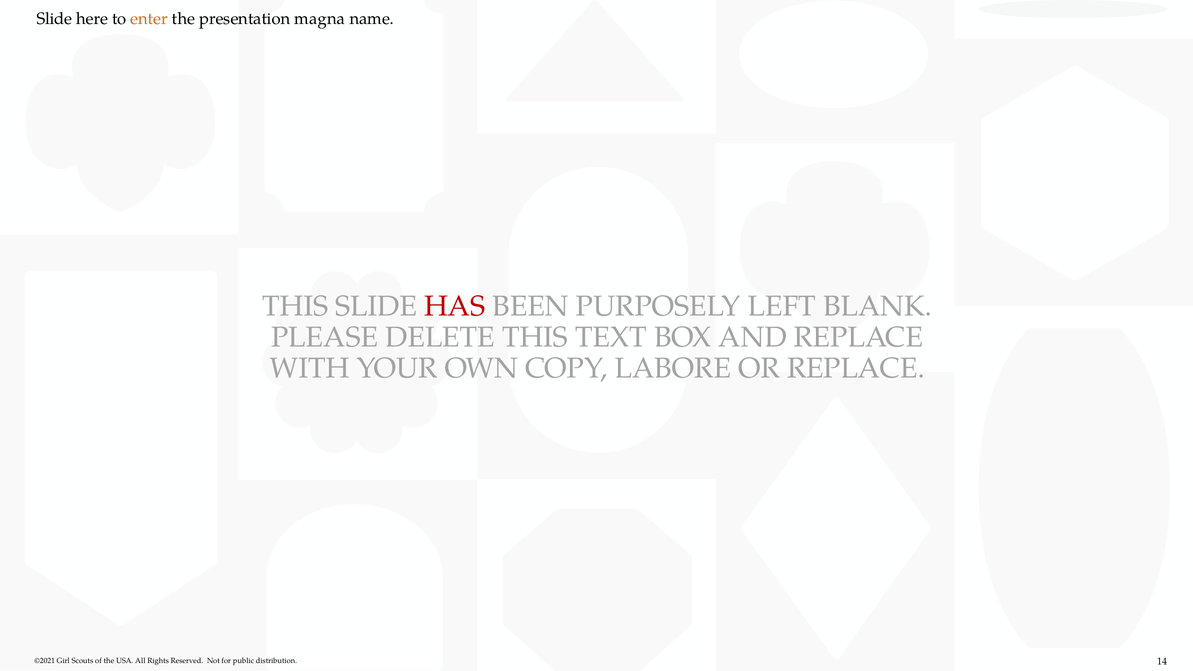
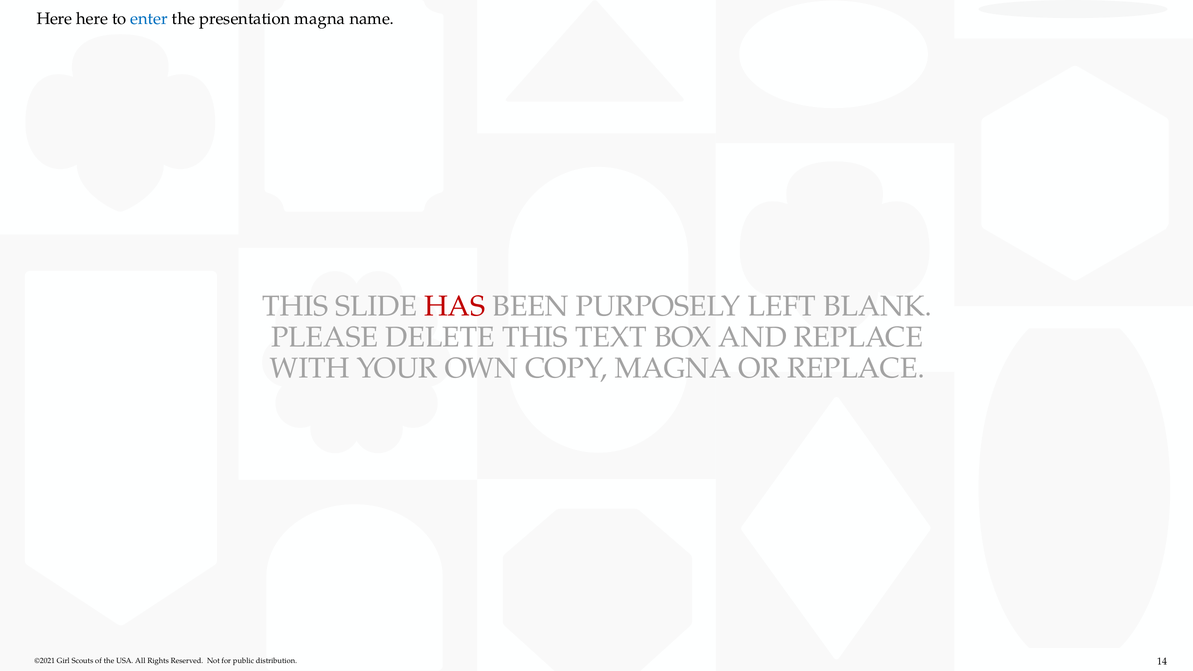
Slide: Slide -> Here (54, 19)
enter colour: orange -> blue (149, 19)
COPY LABORE: LABORE -> MAGNA (673, 368)
